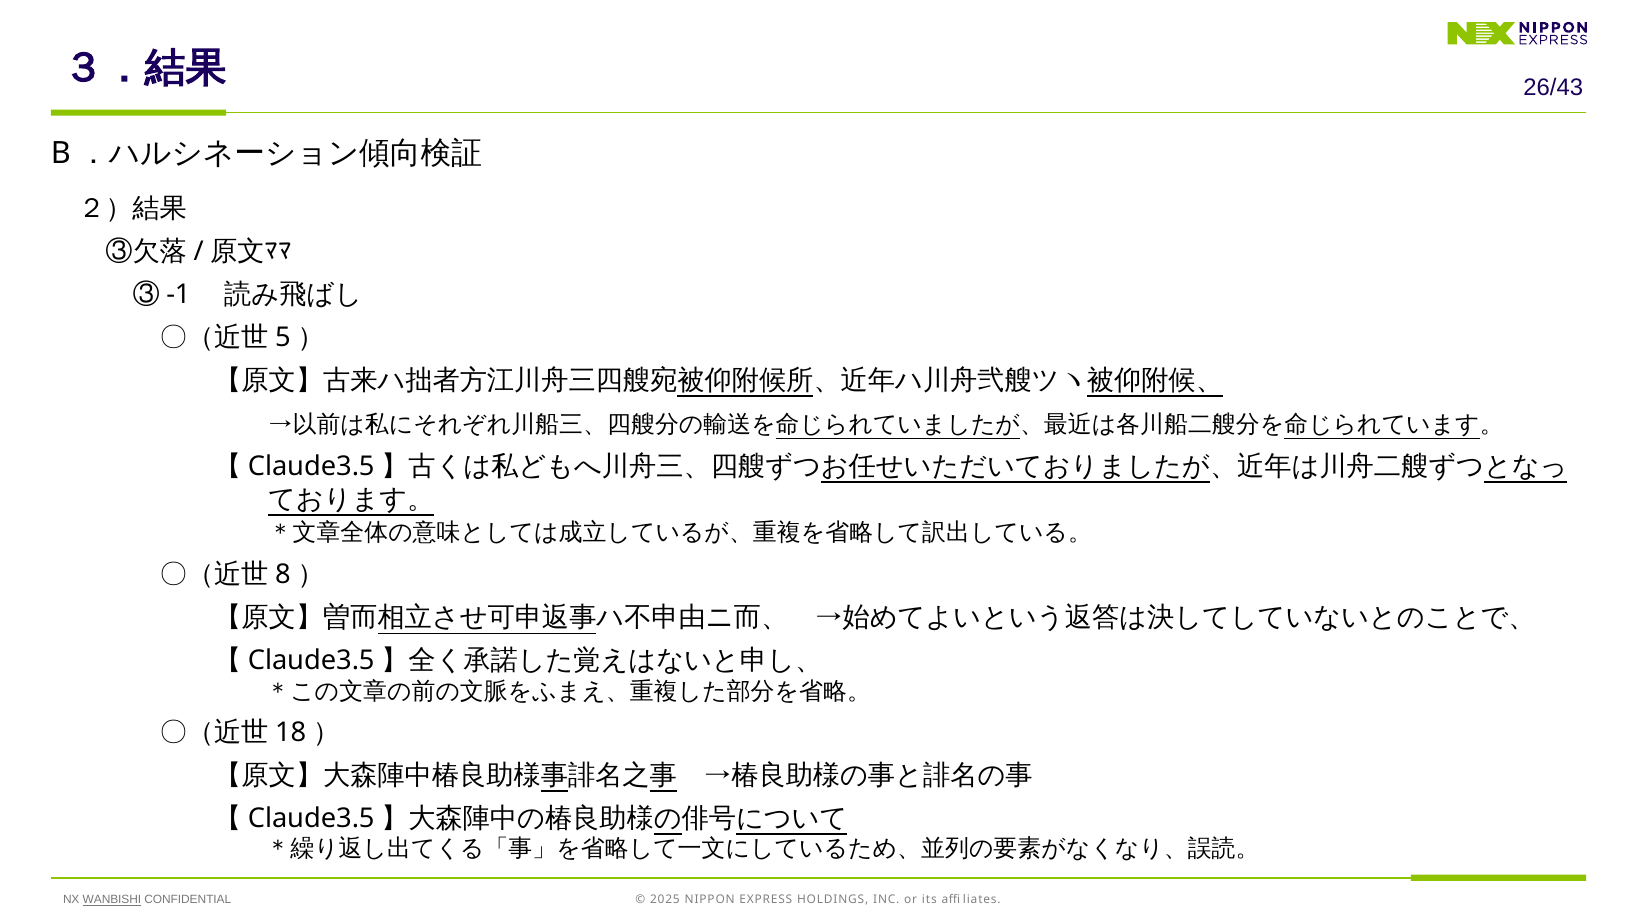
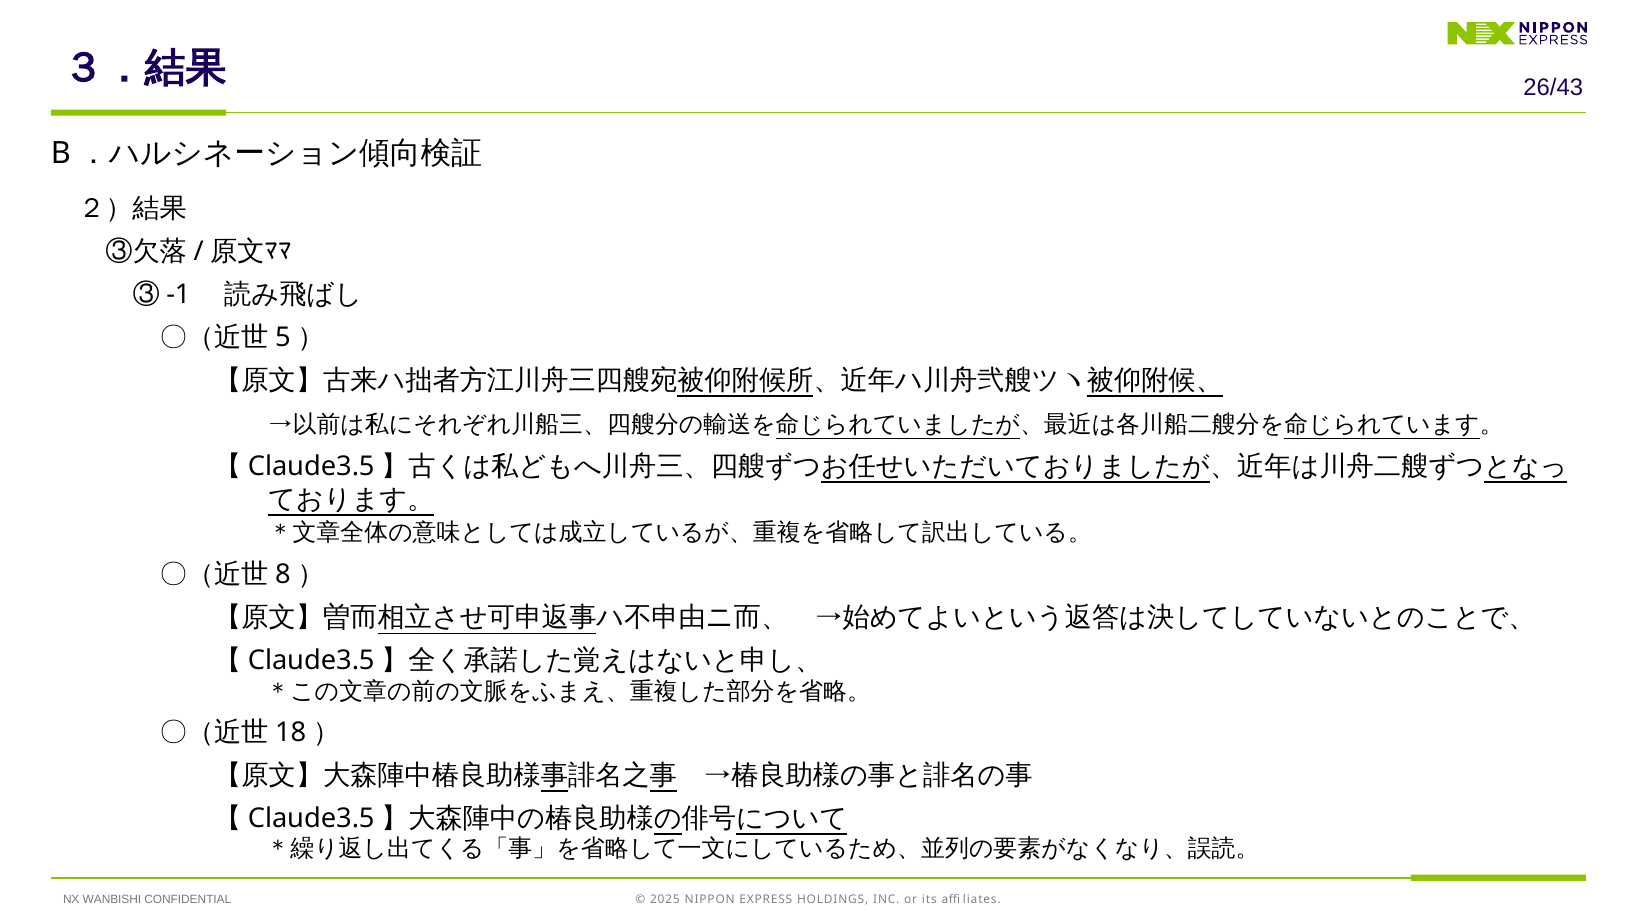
WANBISHI underline: present -> none (112, 900)
